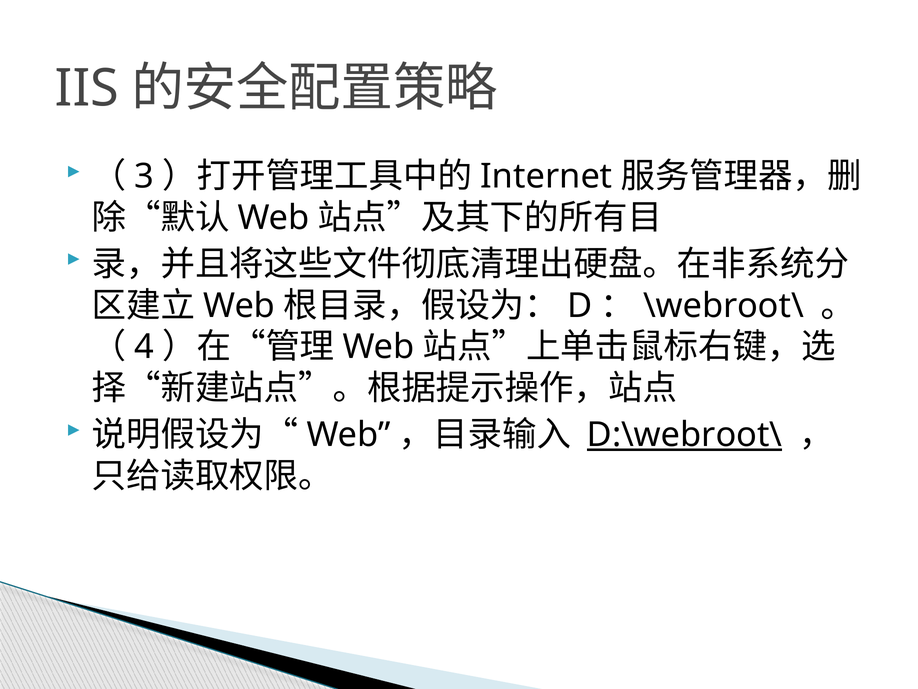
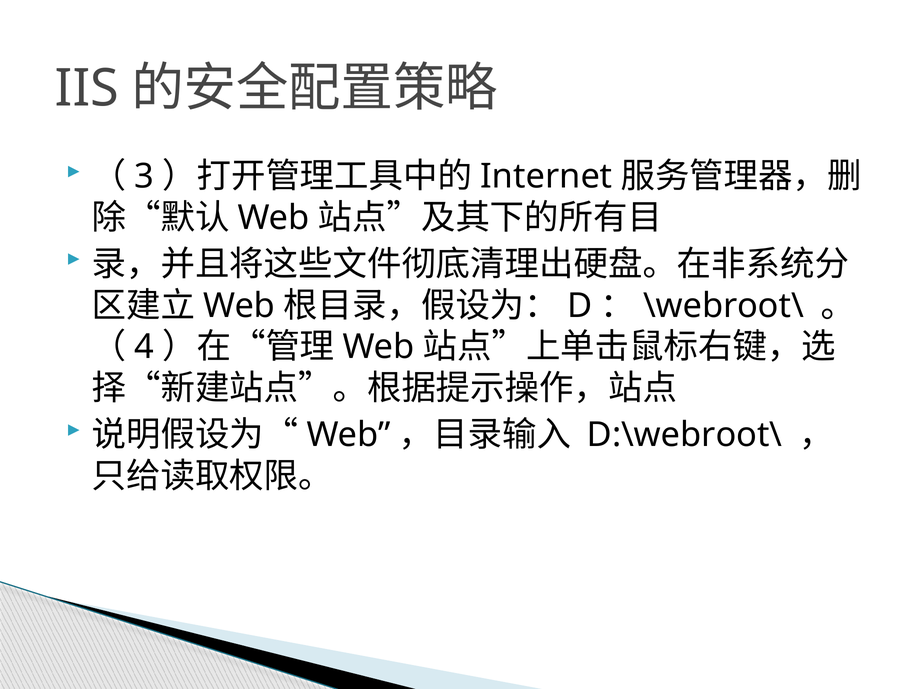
D:\webroot\ underline: present -> none (685, 435)
